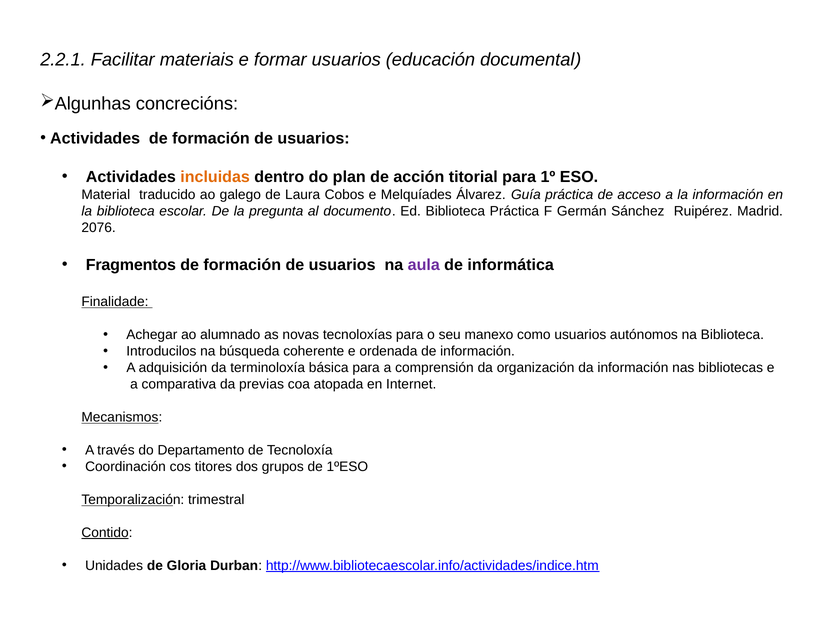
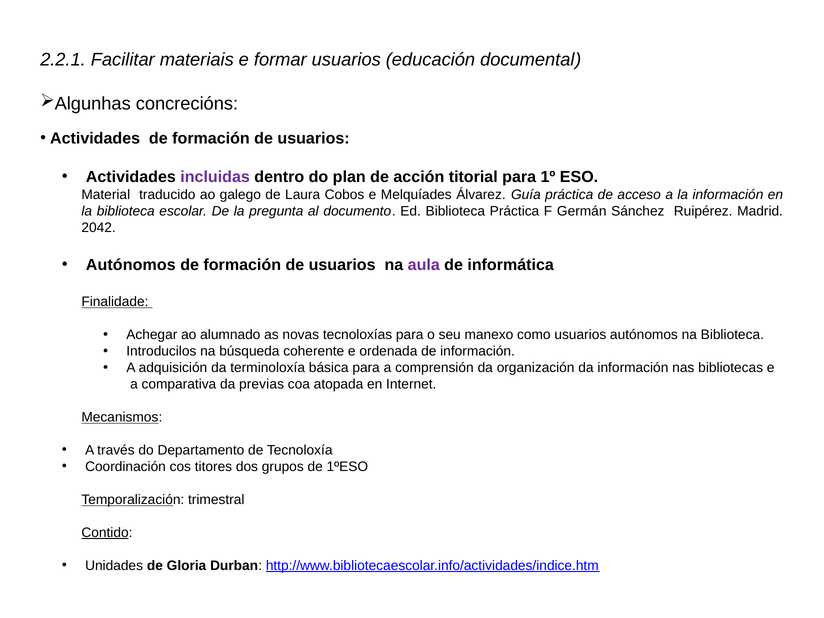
incluidas colour: orange -> purple (215, 177)
2076: 2076 -> 2042 (99, 228)
Fragmentos: Fragmentos -> Autónomos (131, 265)
